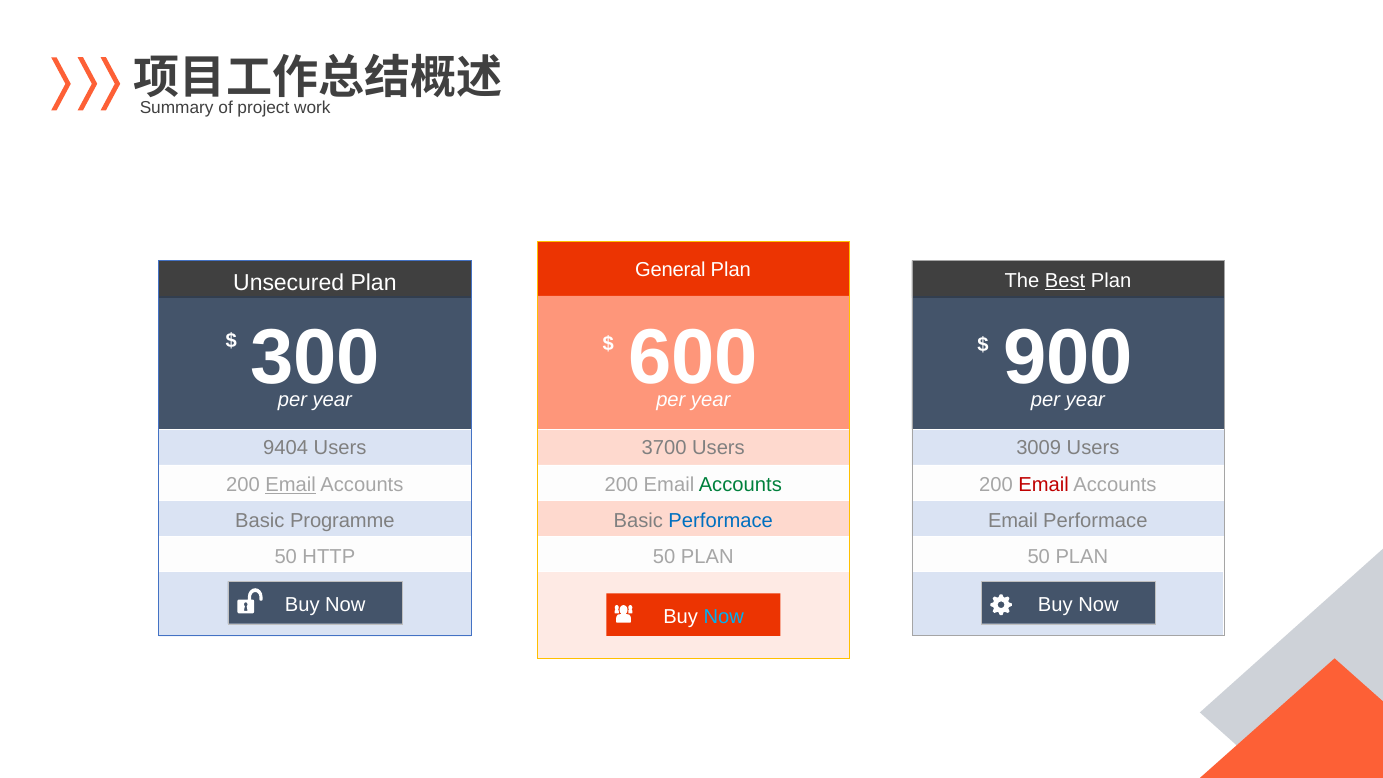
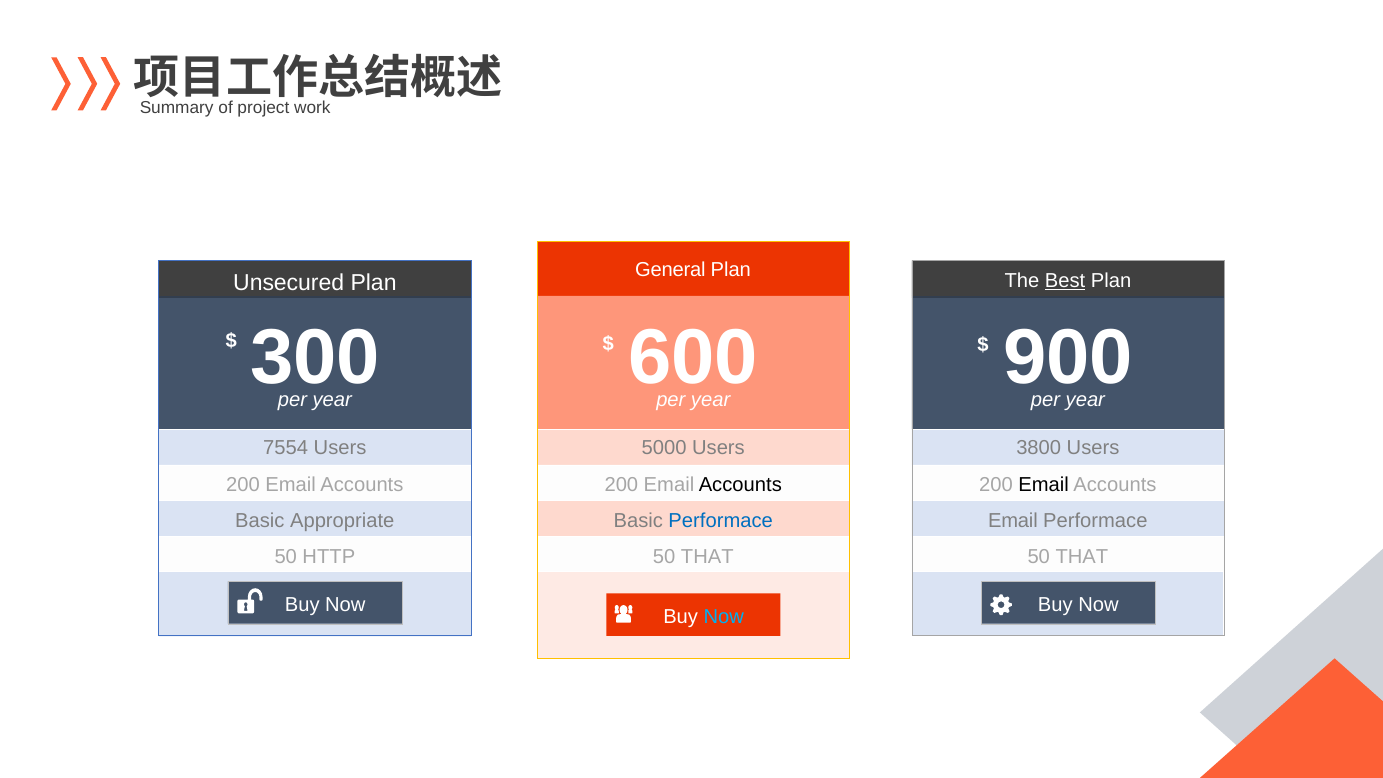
9404: 9404 -> 7554 (286, 448)
3700: 3700 -> 5000 (664, 448)
3009: 3009 -> 3800 (1039, 448)
Email underline: present -> none (291, 484)
Accounts colour: green -> black (740, 484)
Email colour: red -> black (1044, 484)
Programme: Programme -> Appropriate (342, 521)
PLAN: PLAN -> THAT (707, 557)
PLAN: PLAN -> THAT (1082, 557)
